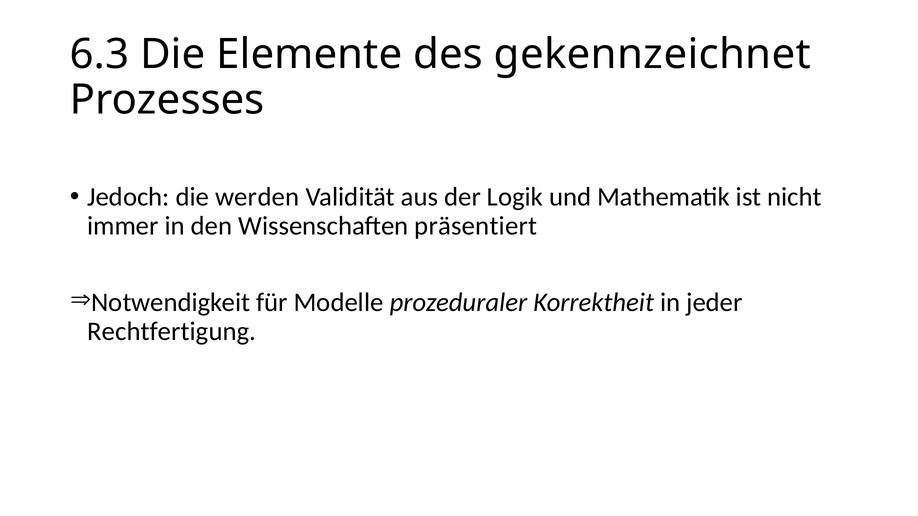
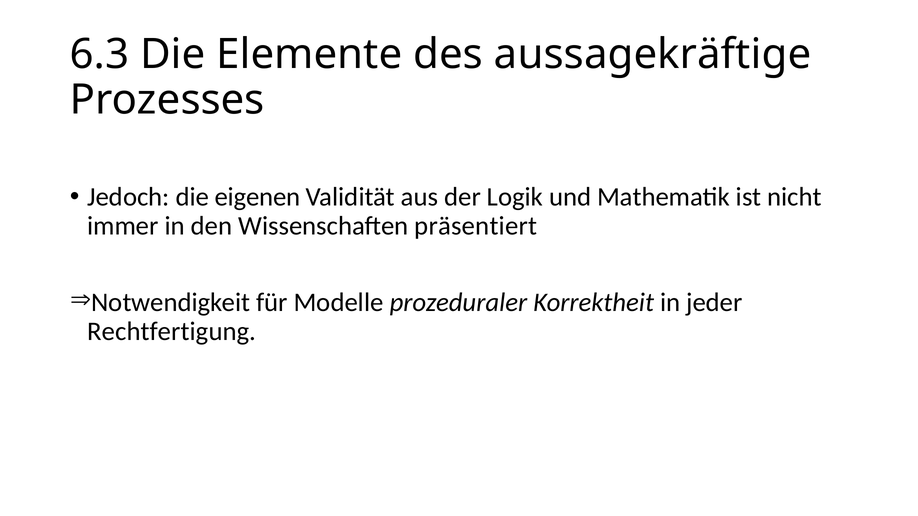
gekennzeichnet: gekennzeichnet -> aussagekräftige (653, 54)
werden: werden -> eigenen (258, 197)
